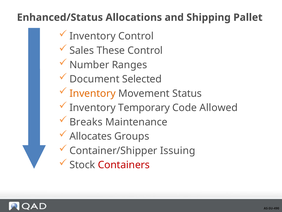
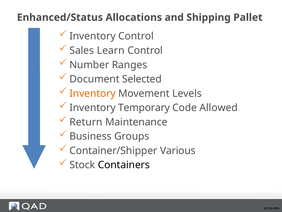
These: These -> Learn (111, 50)
Status: Status -> Levels (187, 93)
Breaks: Breaks -> Return (86, 122)
Allocates: Allocates -> Business (91, 136)
Issuing: Issuing -> Various (178, 150)
Containers colour: red -> black (124, 165)
